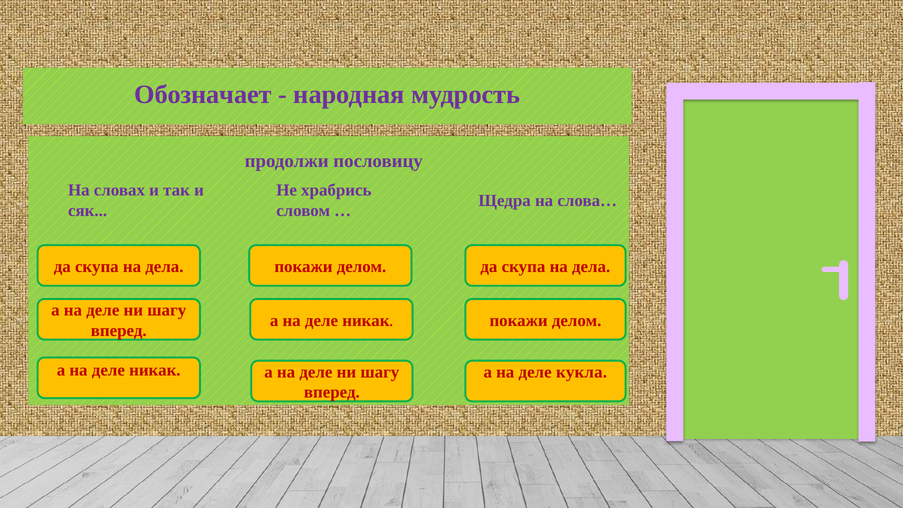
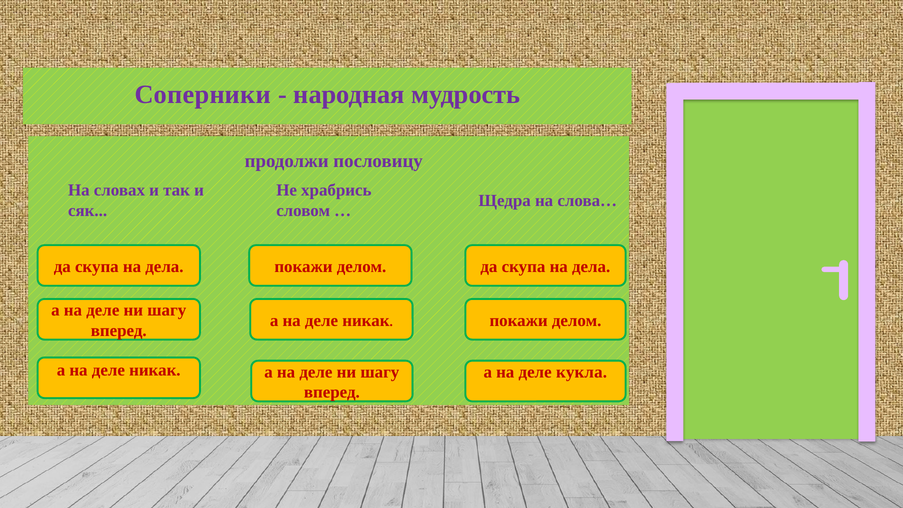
Обозначает: Обозначает -> Соперники (203, 94)
